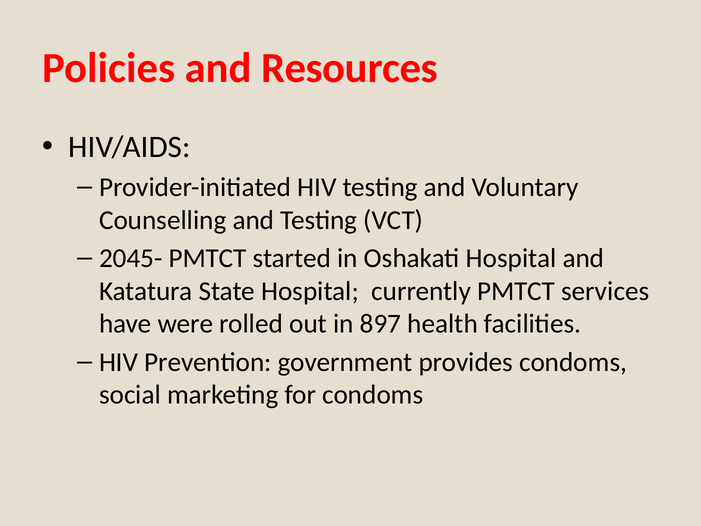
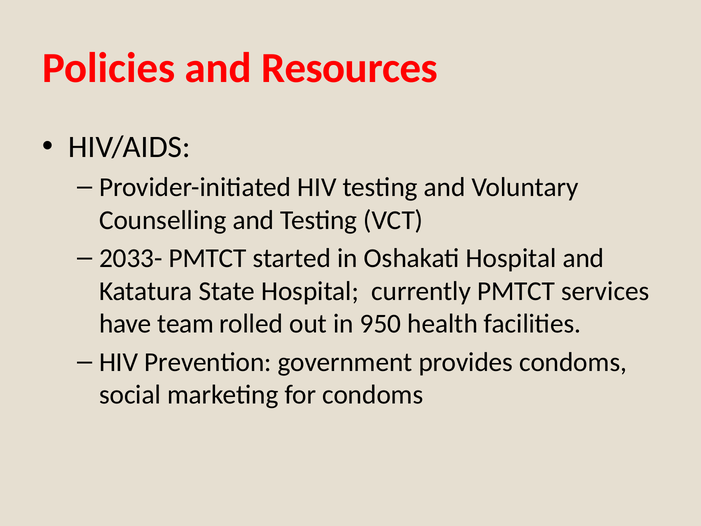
2045-: 2045- -> 2033- (131, 258)
were: were -> team (186, 324)
897: 897 -> 950 (380, 324)
